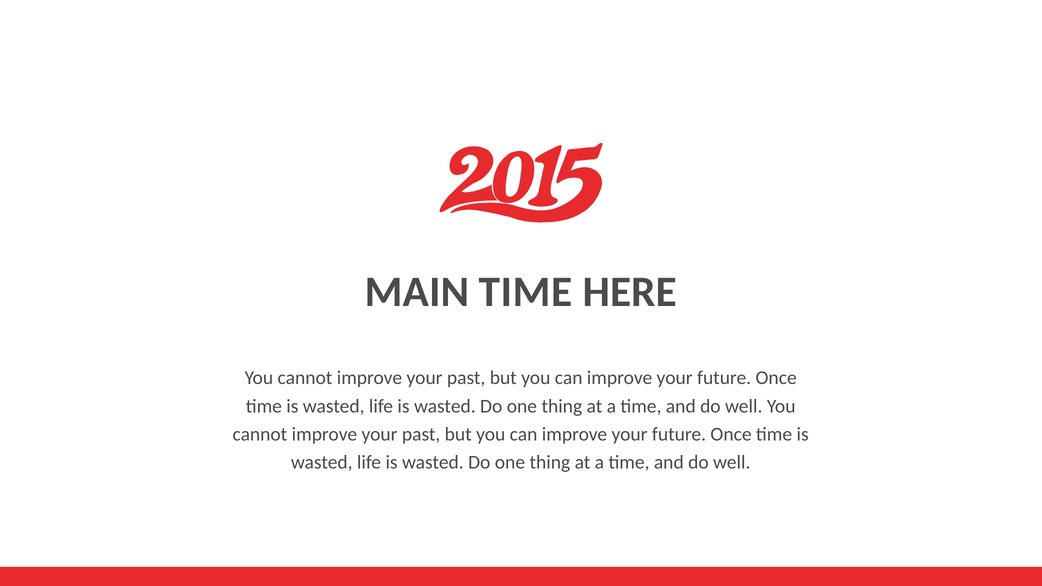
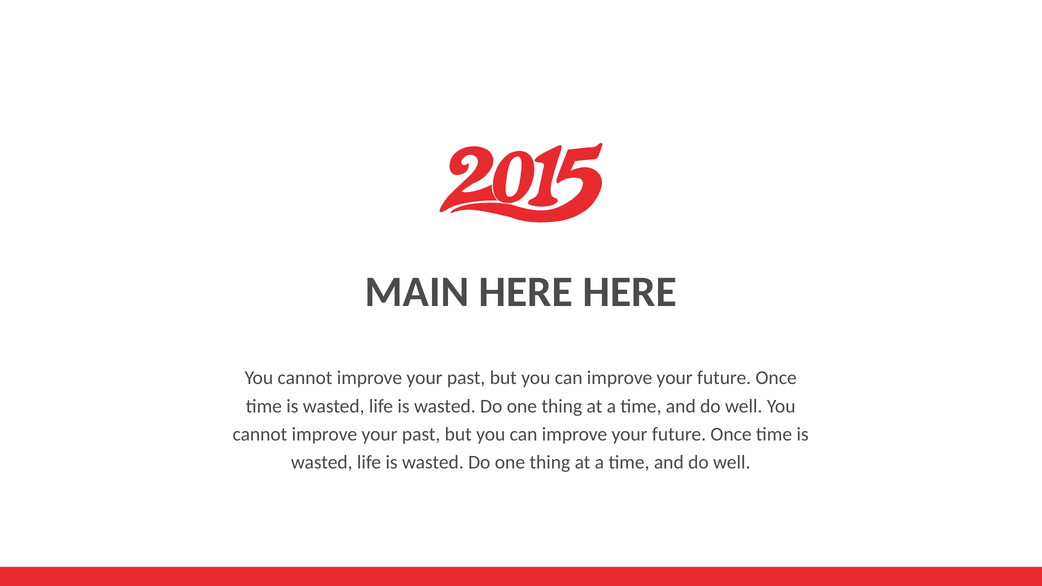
MAIN TIME: TIME -> HERE (526, 292)
